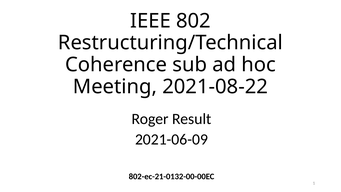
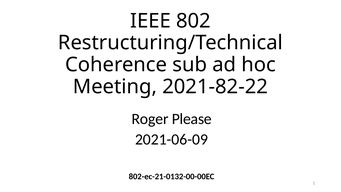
2021-08-22: 2021-08-22 -> 2021-82-22 (215, 87)
Result: Result -> Please (192, 119)
